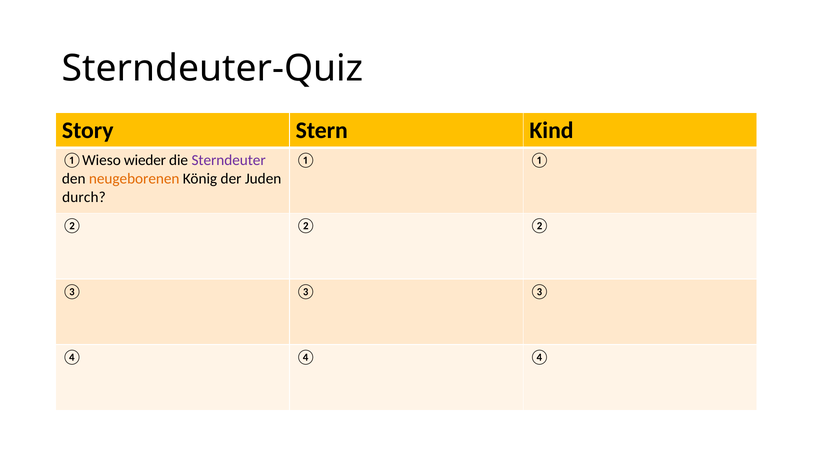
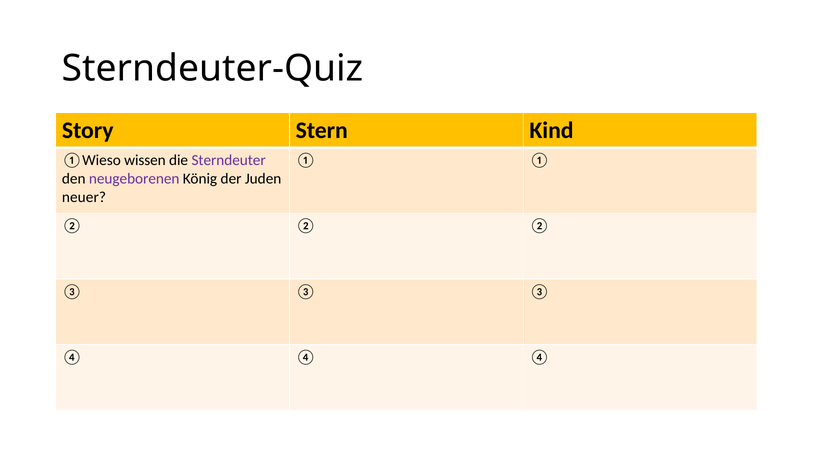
wieder: wieder -> wissen (145, 160)
neugeborenen colour: orange -> purple (134, 179)
durch: durch -> neuer (84, 198)
